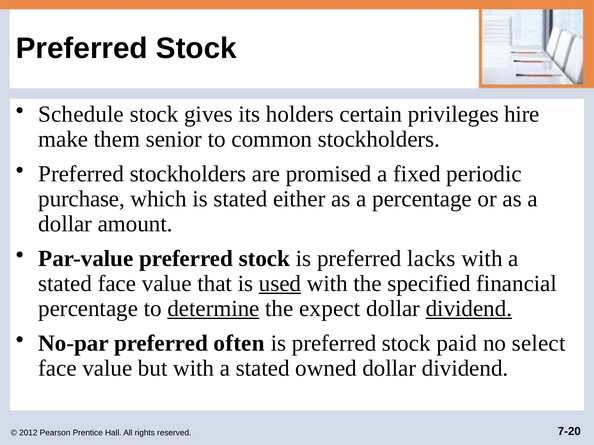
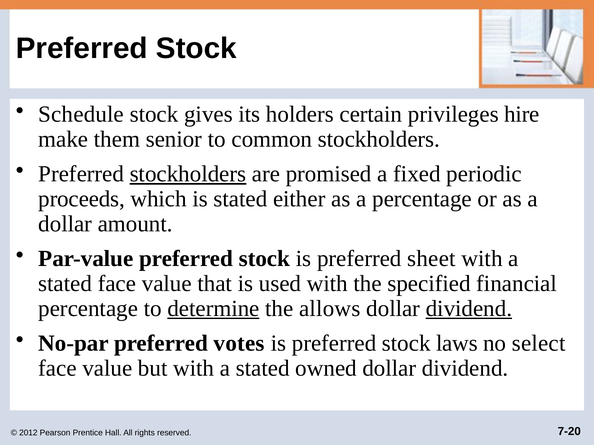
stockholders underline: none -> present (188, 174)
purchase: purchase -> proceeds (82, 199)
lacks: lacks -> sheet (431, 259)
used underline: present -> none (280, 284)
expect: expect -> allows (330, 309)
often: often -> votes (239, 344)
paid: paid -> laws (457, 344)
